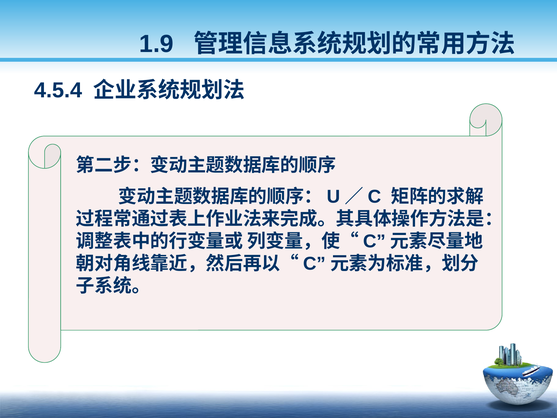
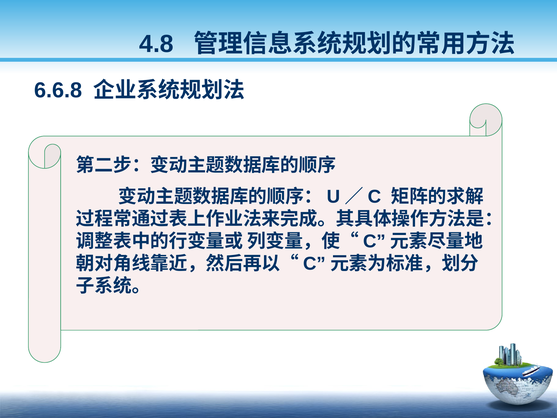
1.9: 1.9 -> 4.8 (156, 44)
4.5.4: 4.5.4 -> 6.6.8 (58, 90)
